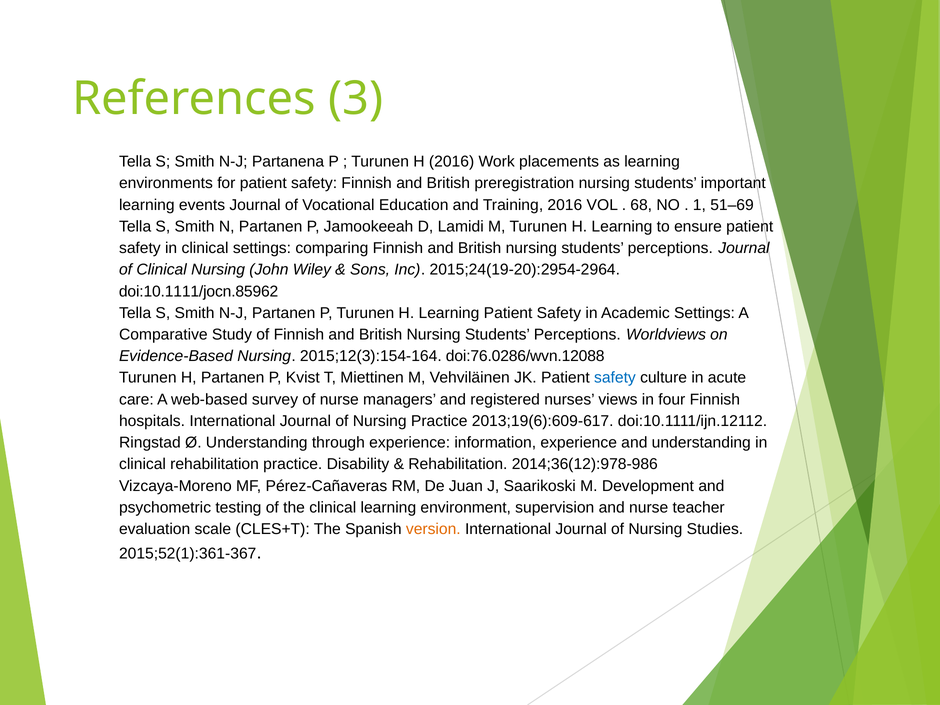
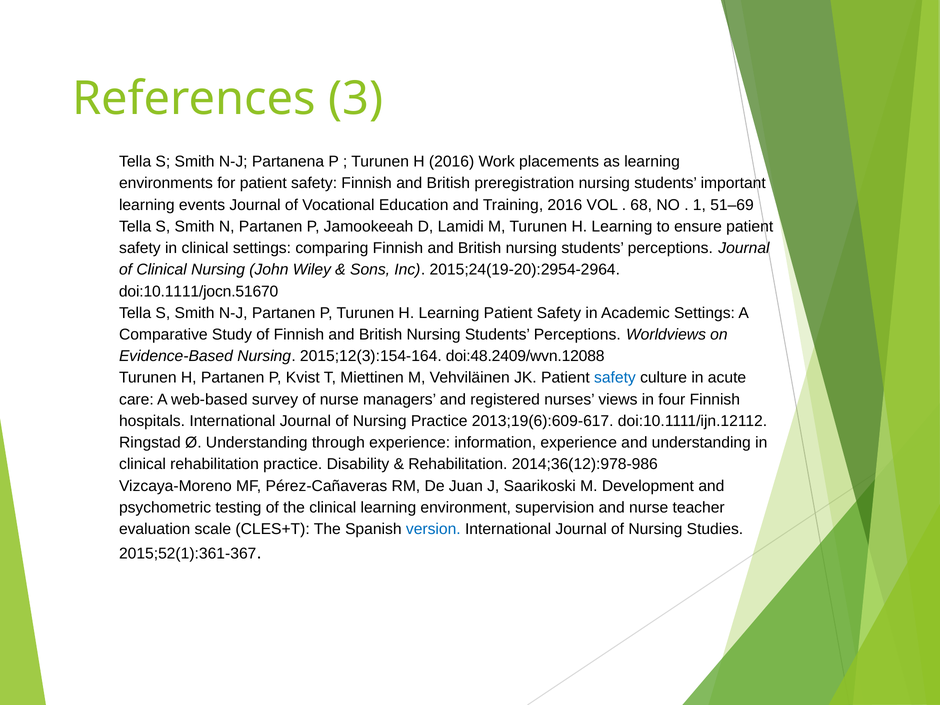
doi:10.1111/jocn.85962: doi:10.1111/jocn.85962 -> doi:10.1111/jocn.51670 (199, 291)
doi:76.0286/wvn.12088: doi:76.0286/wvn.12088 -> doi:48.2409/wvn.12088 (525, 356)
version colour: orange -> blue (433, 529)
